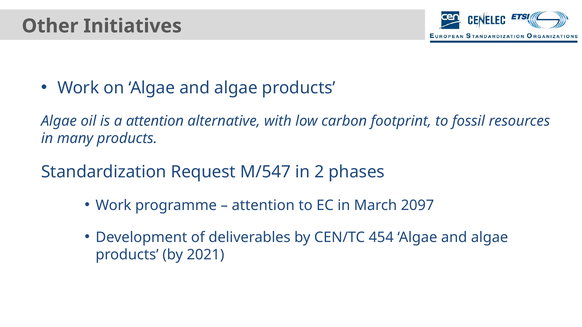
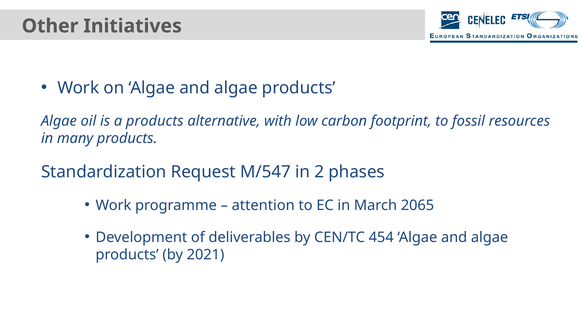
a attention: attention -> products (155, 121)
2097: 2097 -> 2065 (417, 206)
